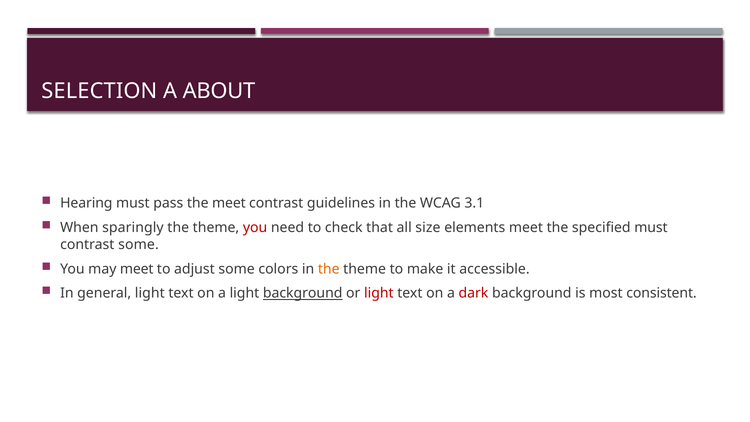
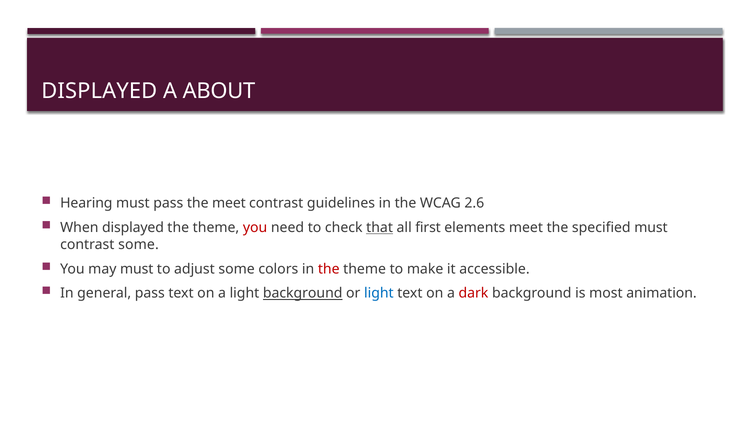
SELECTION: SELECTION -> DISPLAYED (99, 91)
3.1: 3.1 -> 2.6 (474, 203)
When sparingly: sparingly -> displayed (133, 228)
that underline: none -> present (380, 228)
size: size -> first (428, 228)
may meet: meet -> must (137, 269)
the colour: orange -> red (329, 269)
general light: light -> pass (150, 293)
light colour: red -> blue (379, 293)
consistent: consistent -> animation (661, 293)
